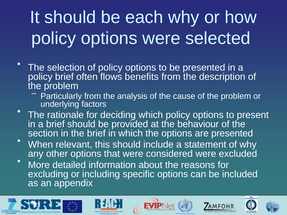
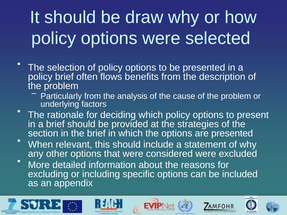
each: each -> draw (144, 17)
behaviour: behaviour -> strategies (198, 124)
